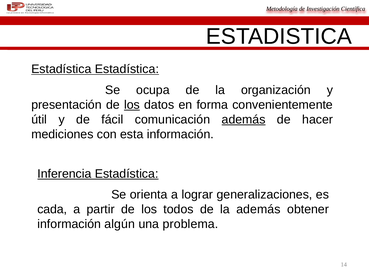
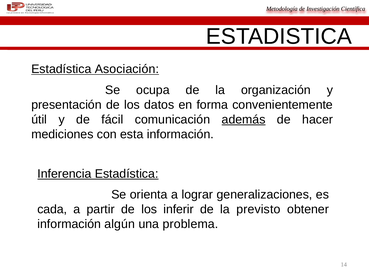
Estadística Estadística: Estadística -> Asociación (127, 69)
los underline: present -> none (132, 105)
todos: todos -> inferir (179, 209)
la además: además -> previsto (258, 209)
